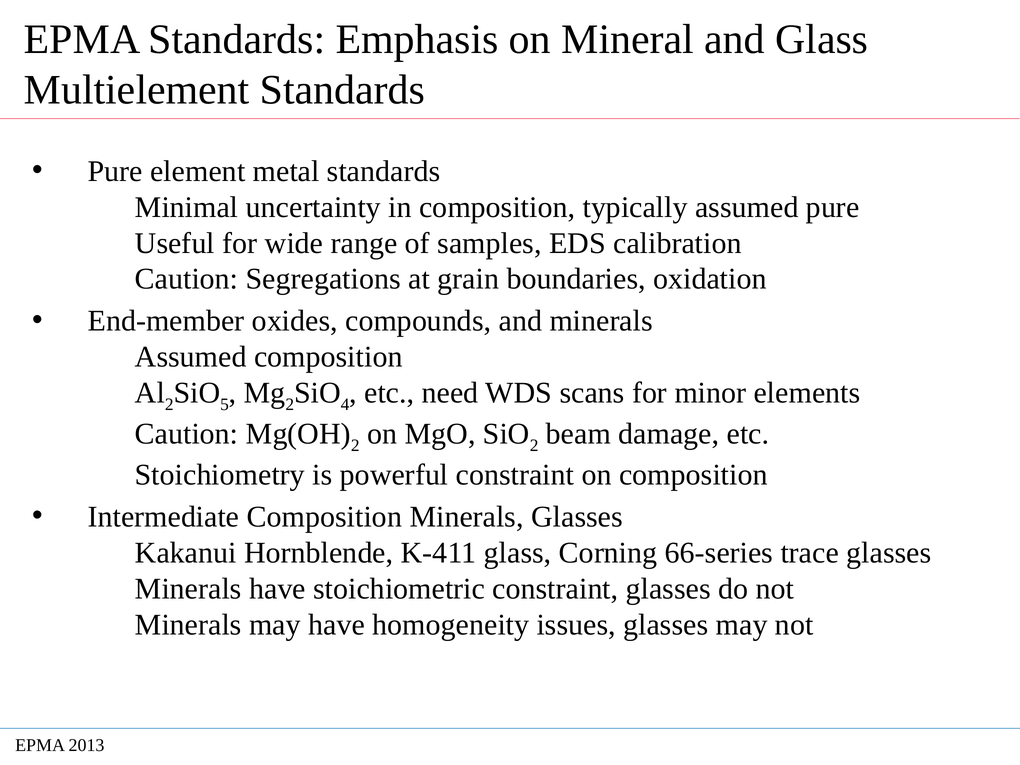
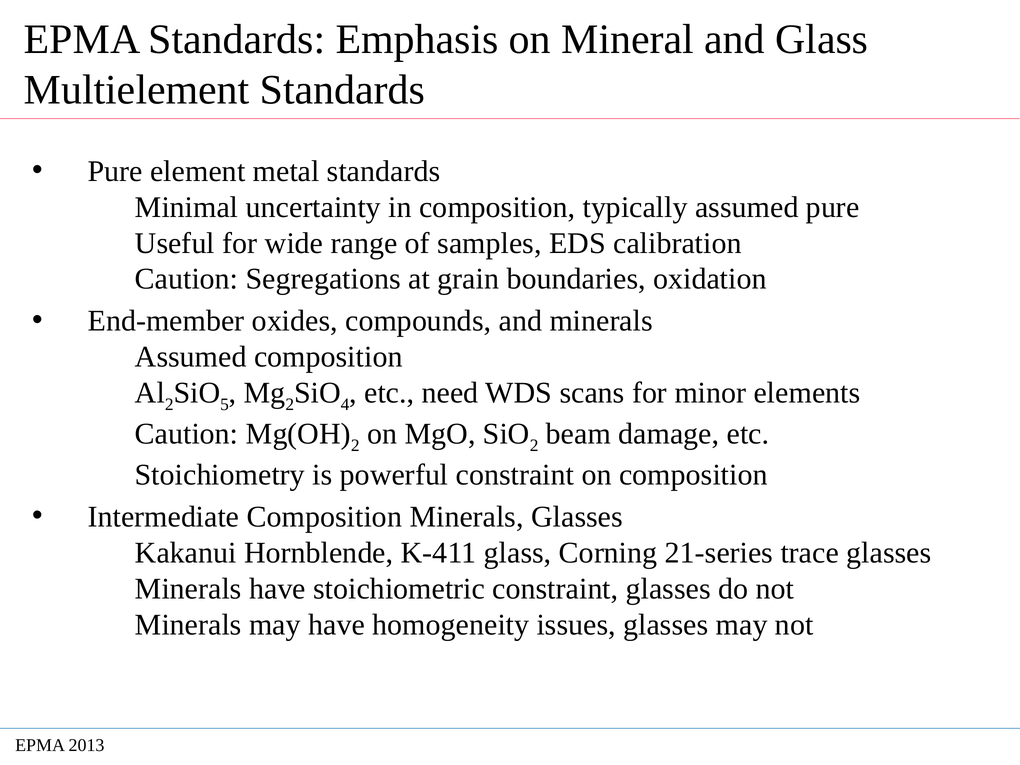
66-series: 66-series -> 21-series (719, 553)
